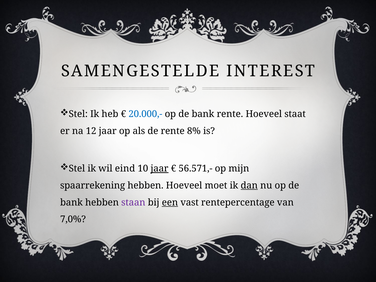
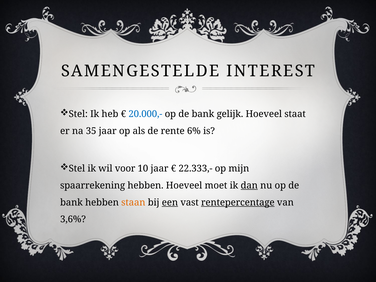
bank rente: rente -> gelijk (230, 114)
12: 12 -> 35 (91, 131)
8%: 8% -> 6% (194, 131)
eind: eind -> voor (125, 169)
jaar underline: present -> none (160, 169)
56.571,-: 56.571,- -> 22.333,- (195, 169)
staan colour: purple -> orange (133, 202)
rentepercentage underline: none -> present (238, 202)
7,0%: 7,0% -> 3,6% (73, 219)
